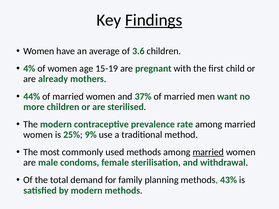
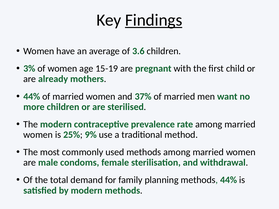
4%: 4% -> 3% (29, 69)
married underline: present -> none (208, 152)
methods 43%: 43% -> 44% (229, 180)
